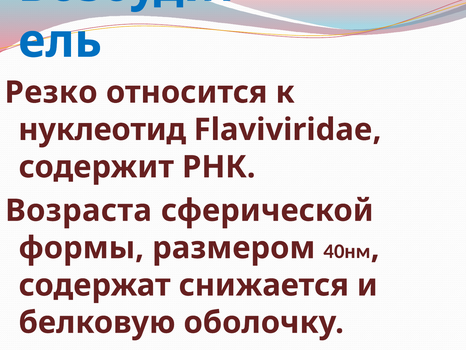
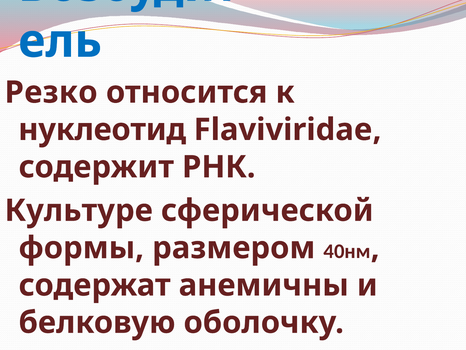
Возраста: Возраста -> Культуре (79, 210)
снижается: снижается -> анемичны (264, 285)
